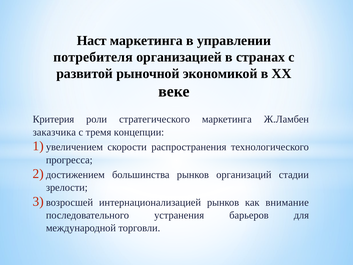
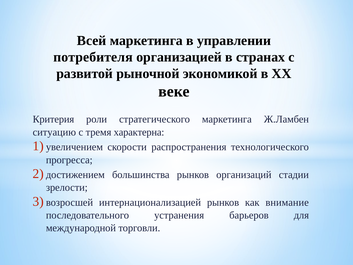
Наст: Наст -> Всей (92, 40)
заказчика: заказчика -> ситуацию (54, 132)
концепции: концепции -> характерна (139, 132)
